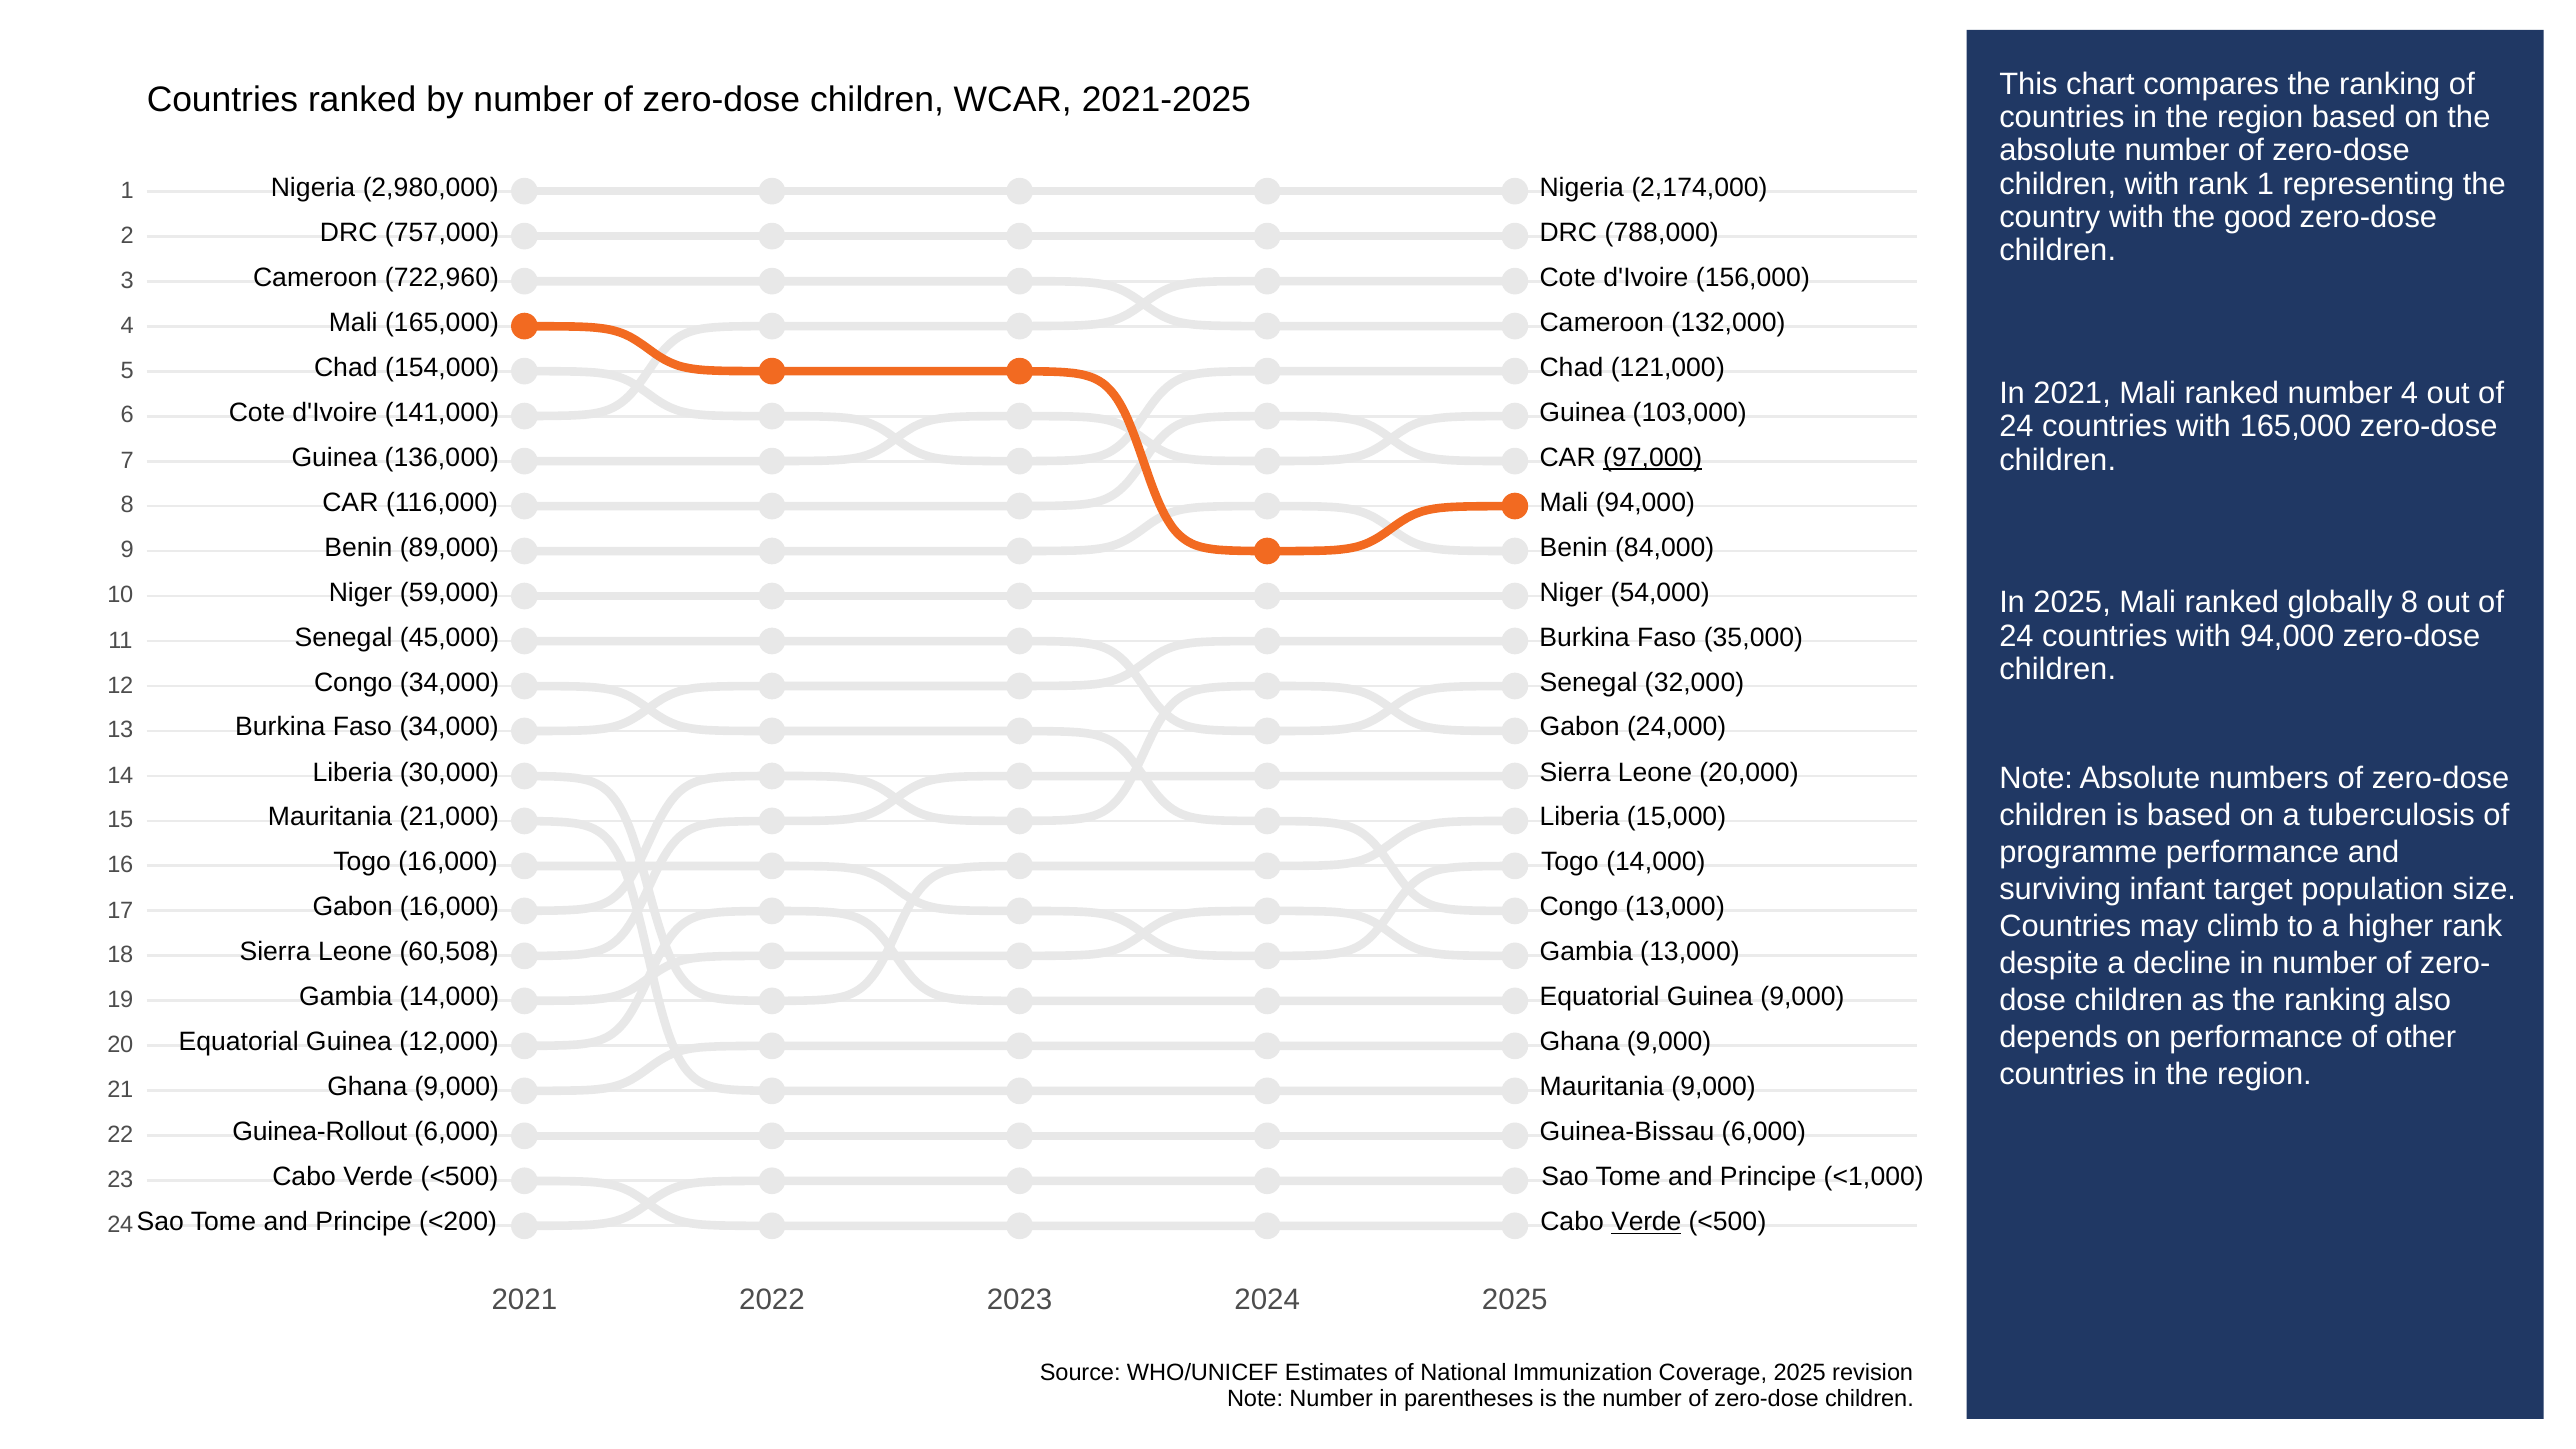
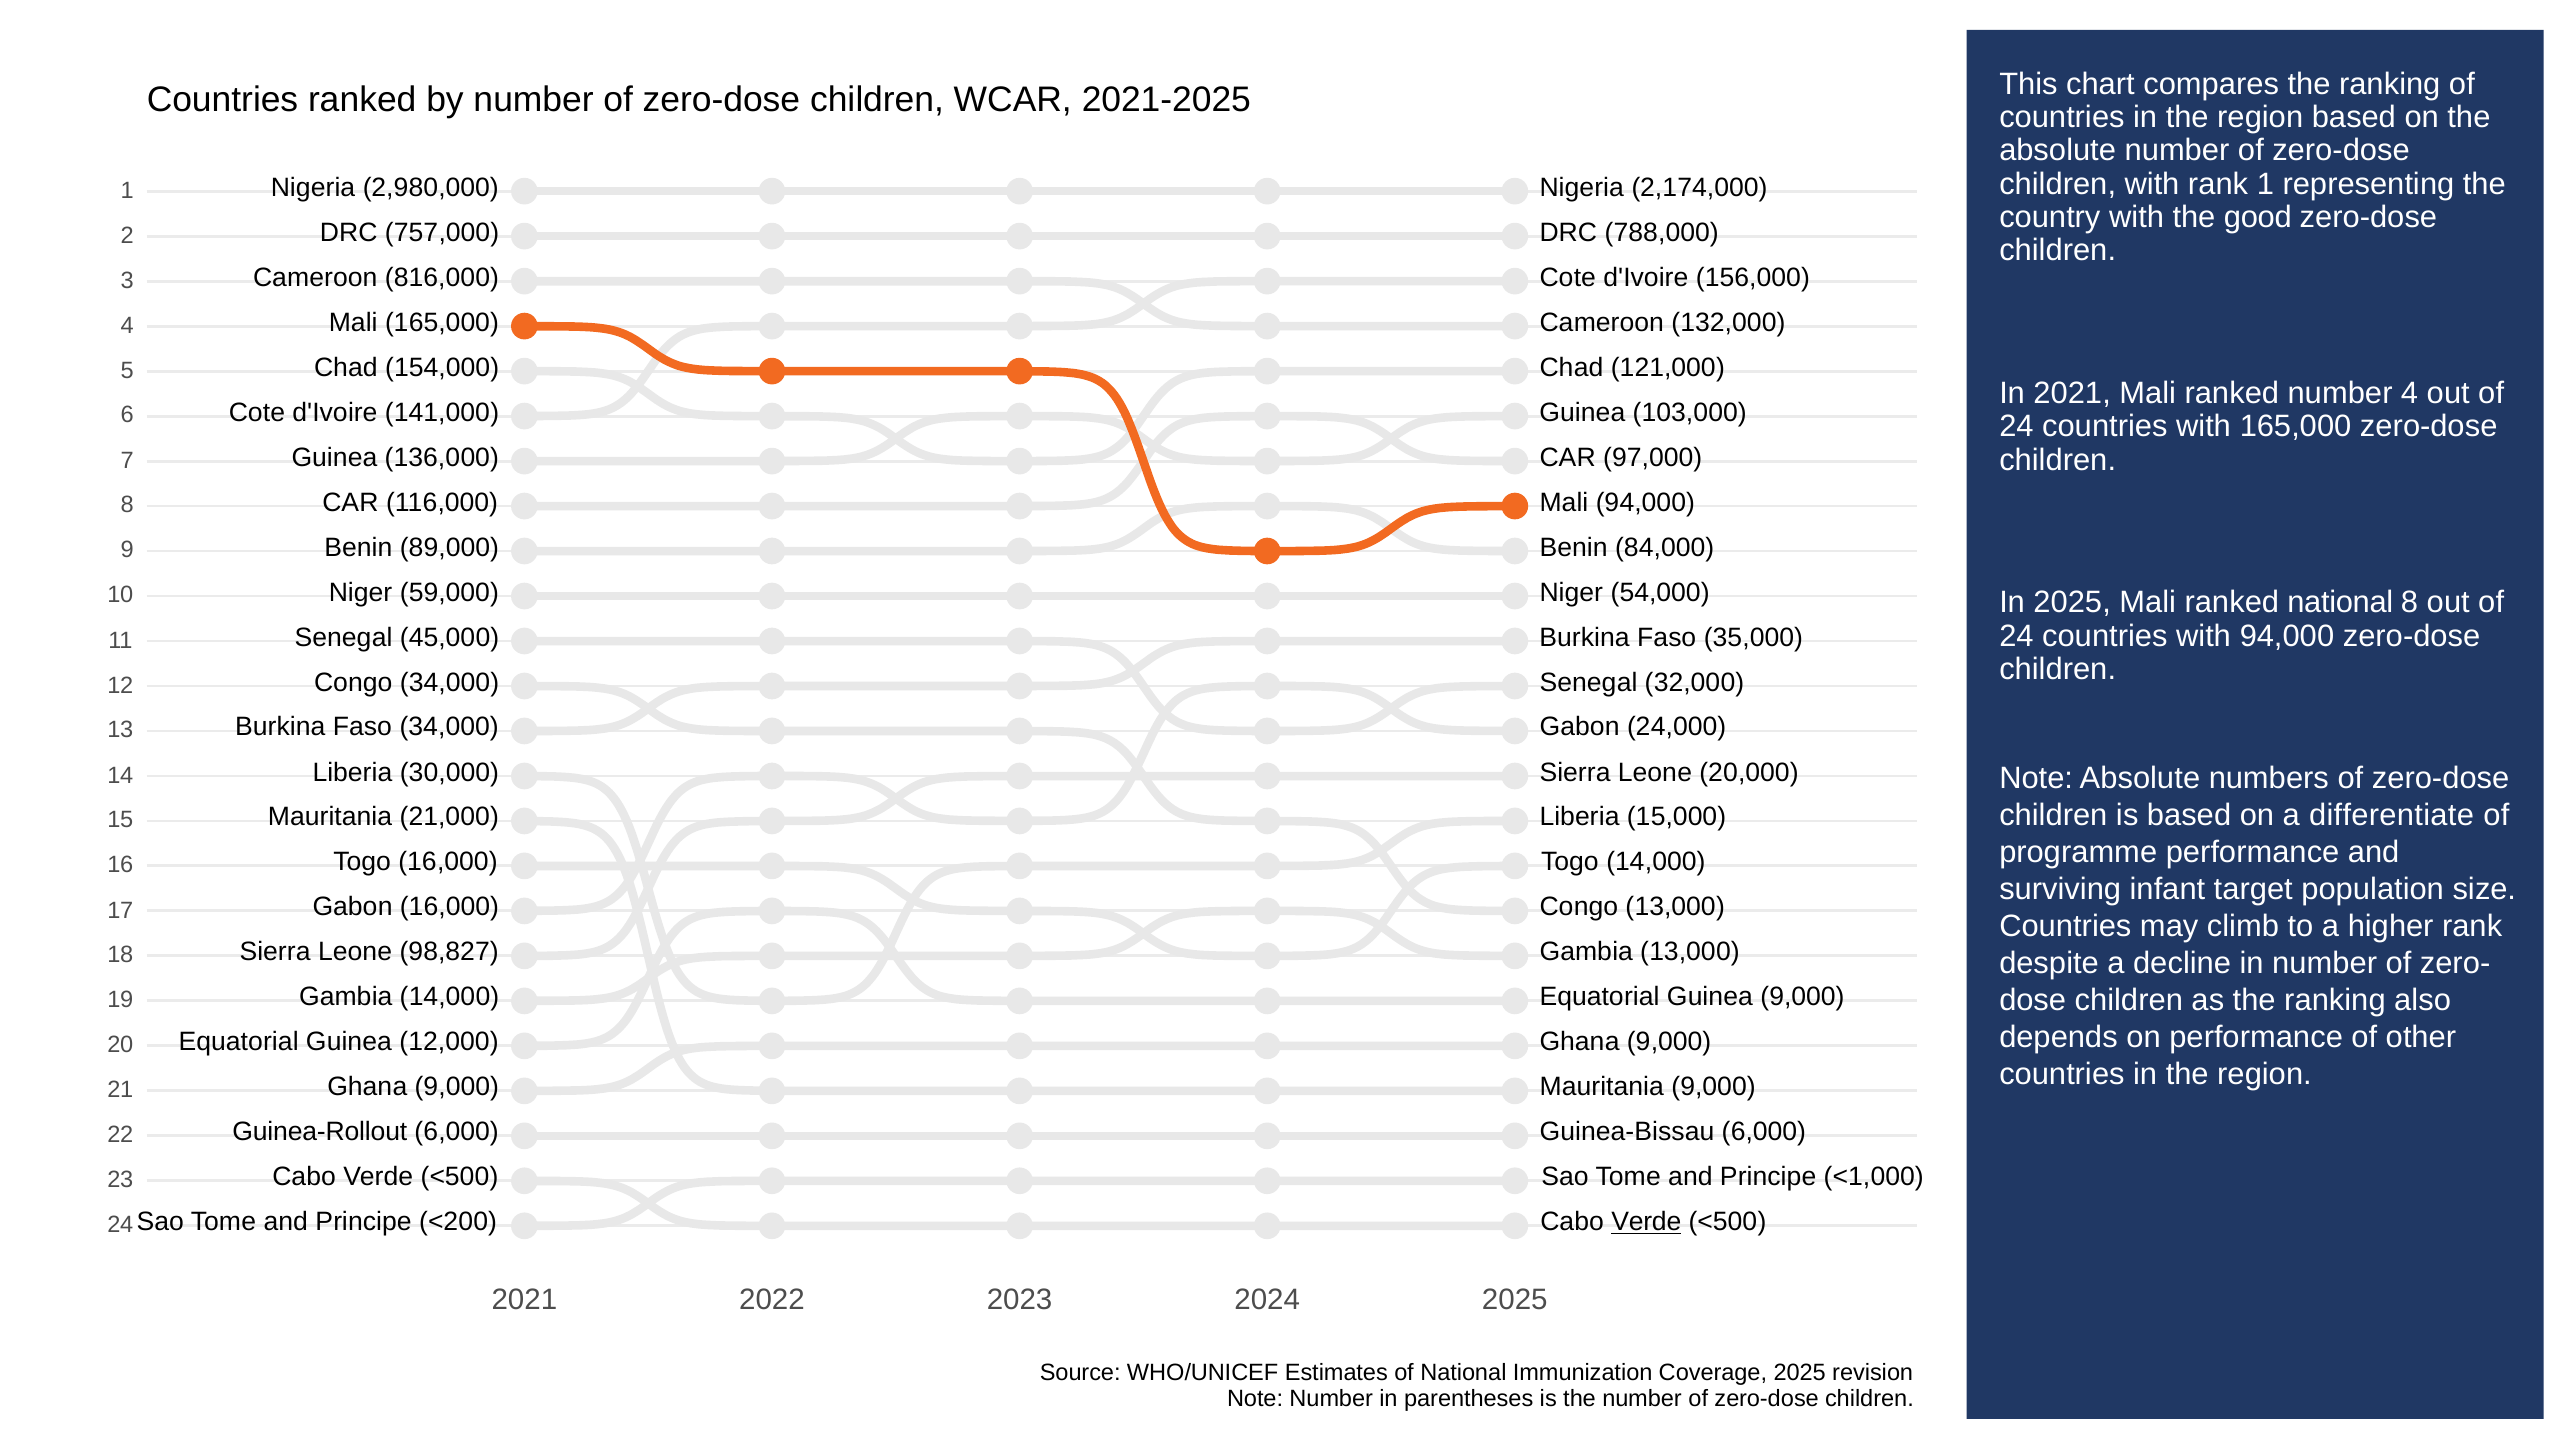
722,960: 722,960 -> 816,000 (442, 277)
97,000 underline: present -> none (1653, 457)
ranked globally: globally -> national (2340, 603)
tuberculosis: tuberculosis -> differentiate (2392, 815)
60,508: 60,508 -> 98,827 (449, 952)
